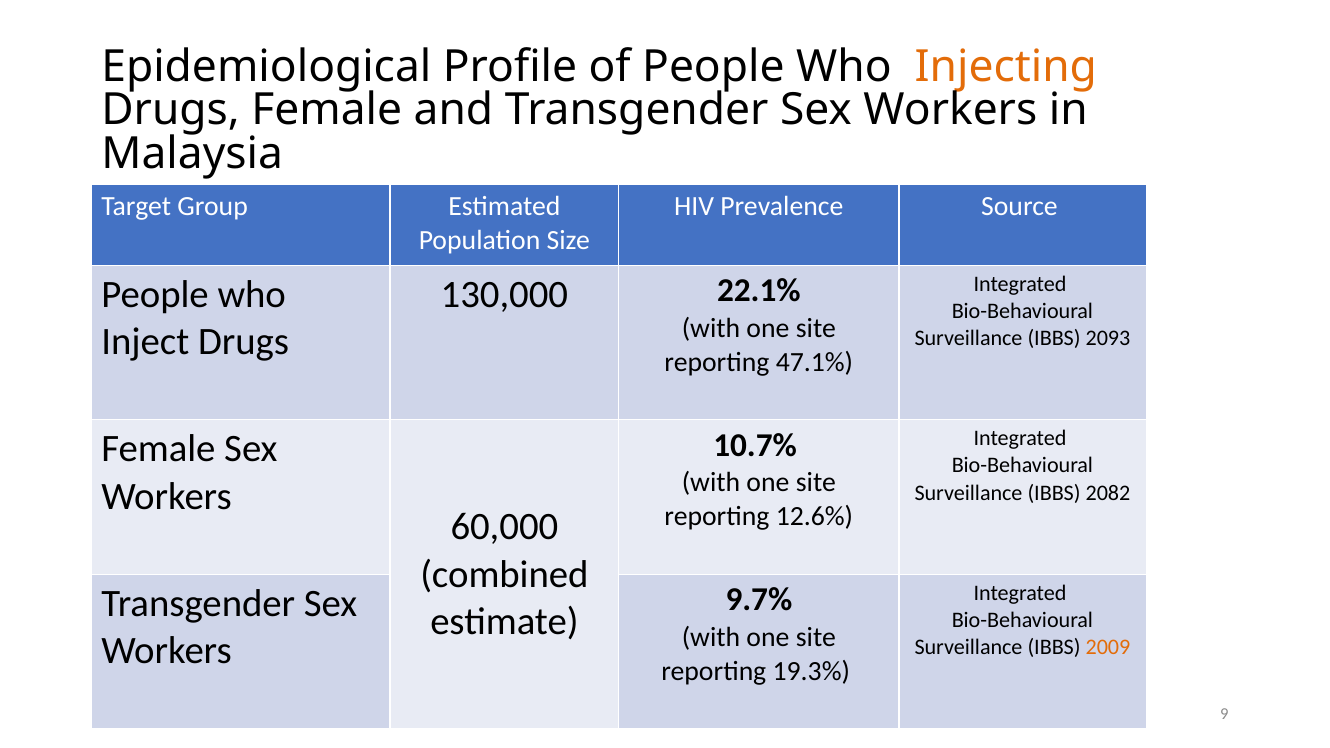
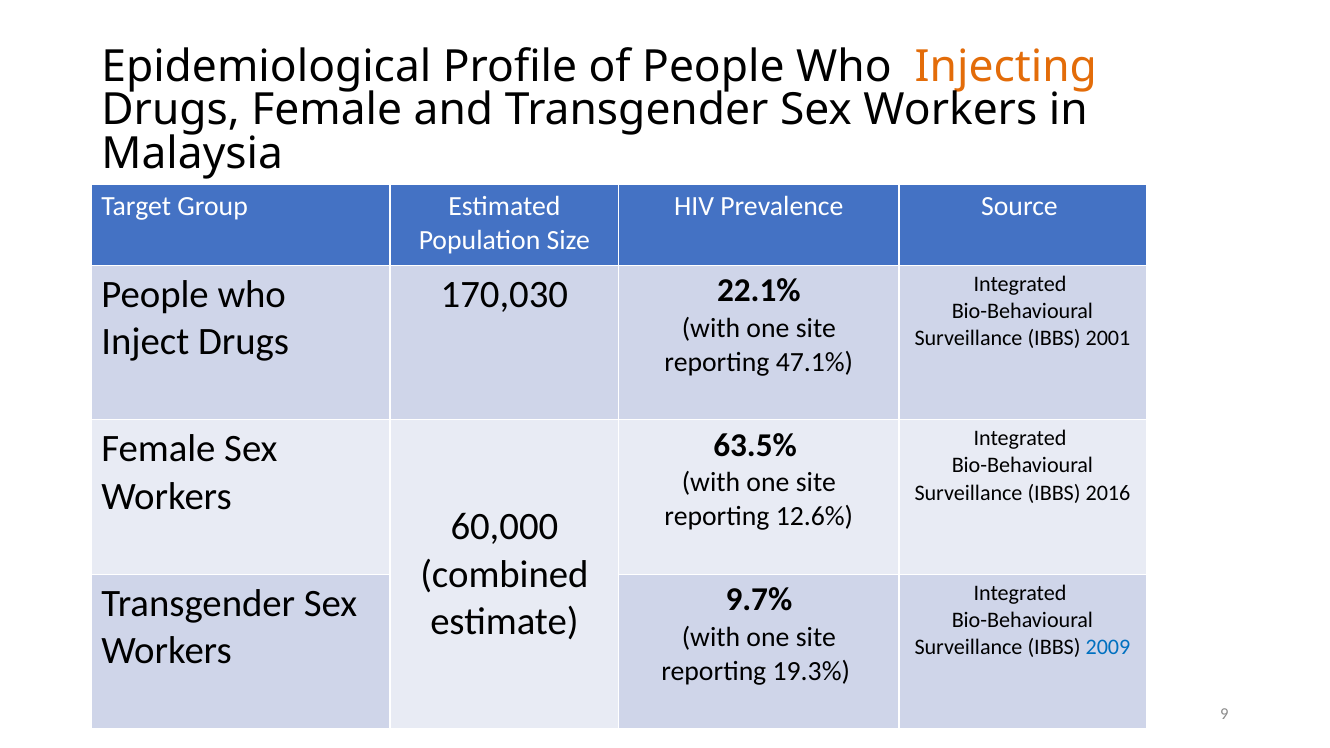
130,000: 130,000 -> 170,030 (504, 295)
2093: 2093 -> 2001 (1108, 338)
10.7%: 10.7% -> 63.5% (755, 445)
2082: 2082 -> 2016 (1108, 493)
2009 colour: orange -> blue (1108, 647)
